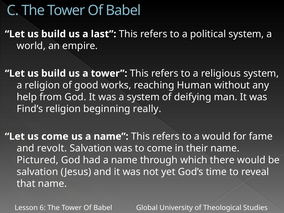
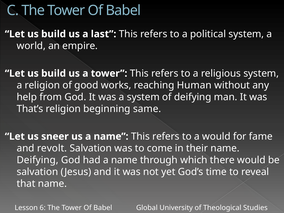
Find’s: Find’s -> That’s (30, 109)
really: really -> same (147, 109)
us come: come -> sneer (55, 136)
Pictured: Pictured -> Deifying (38, 160)
